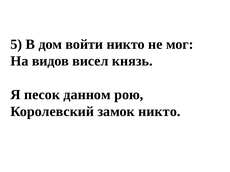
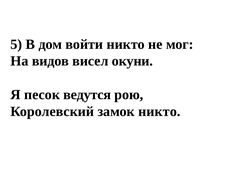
князь: князь -> окуни (132, 61)
данном: данном -> ведутся (87, 95)
